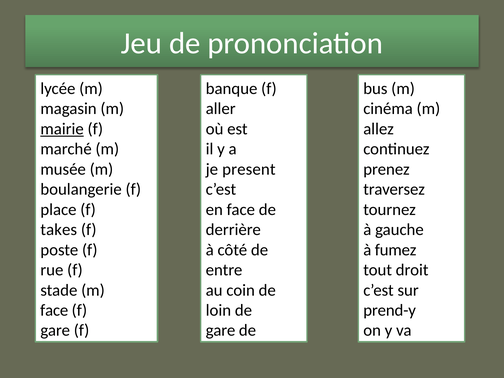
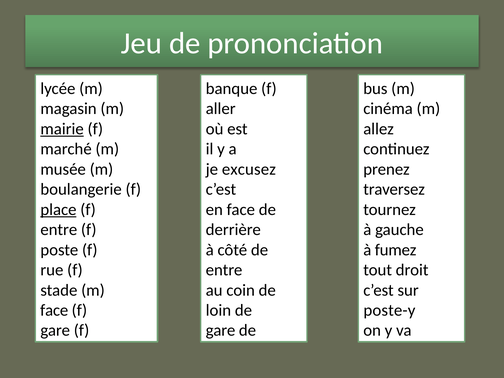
present: present -> excusez (249, 169)
place underline: none -> present (58, 209)
takes: takes -> entre (59, 230)
prend-y: prend-y -> poste-y (389, 310)
